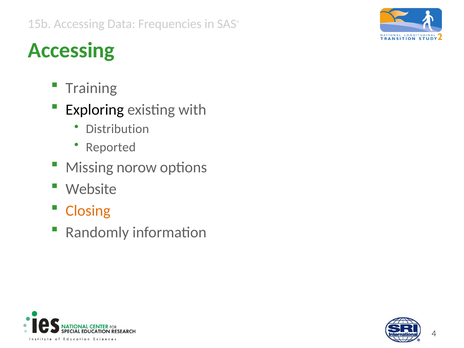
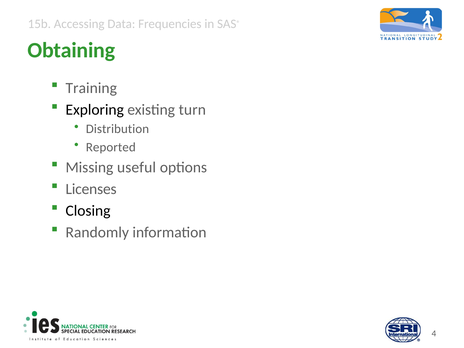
Accessing: Accessing -> Obtaining (71, 50)
with: with -> turn (192, 110)
norow: norow -> useful (137, 167)
Website: Website -> Licenses (91, 189)
Closing colour: orange -> black (88, 211)
